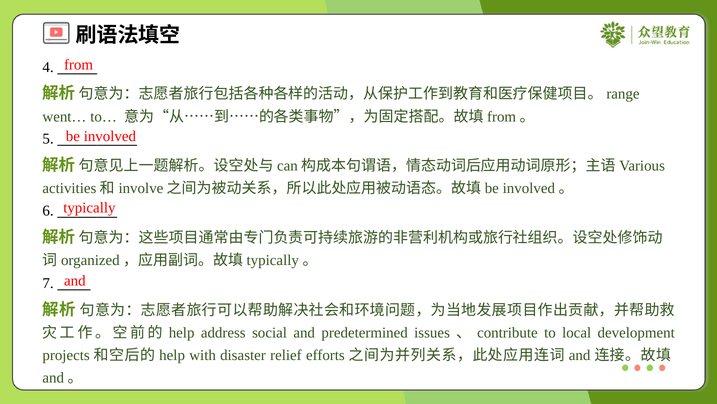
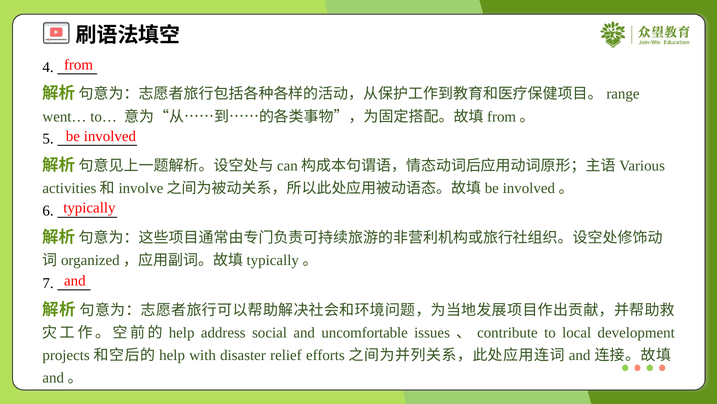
predetermined: predetermined -> uncomfortable (365, 332)
